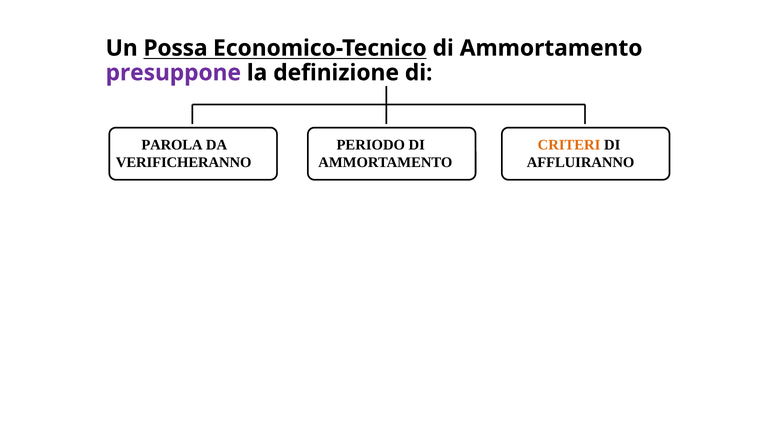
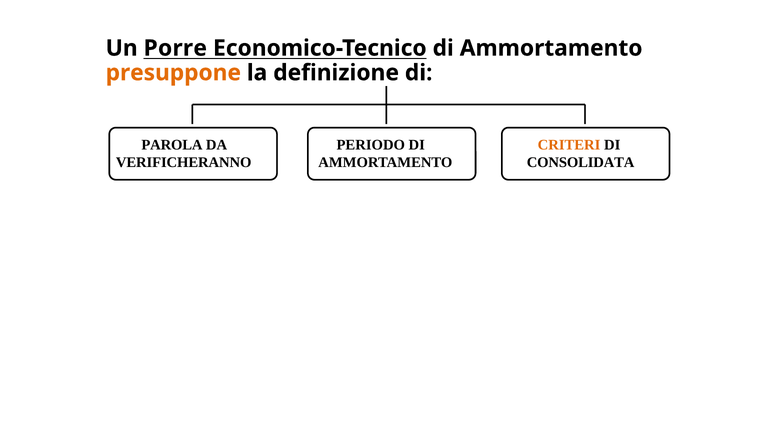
Possa: Possa -> Porre (175, 48)
presuppone colour: purple -> orange (173, 73)
AFFLUIRANNO: AFFLUIRANNO -> CONSOLIDATA (581, 163)
